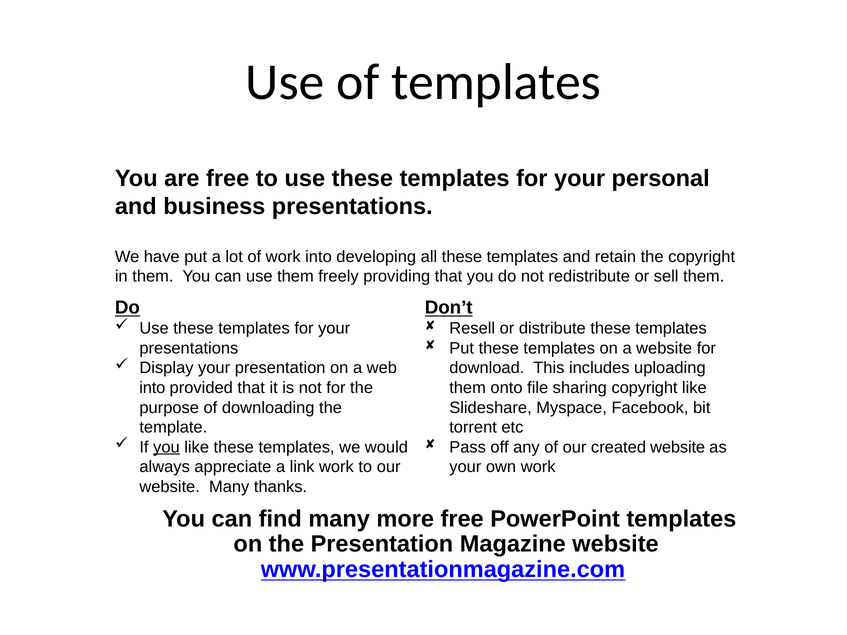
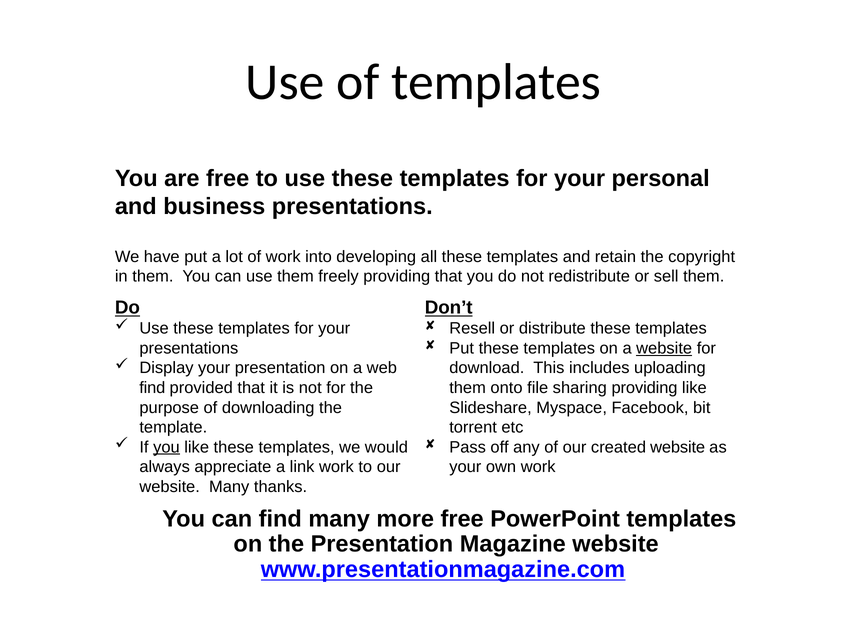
website underline: none -> present (664, 348)
into: into -> find (152, 388)
sharing copyright: copyright -> providing (645, 388)
